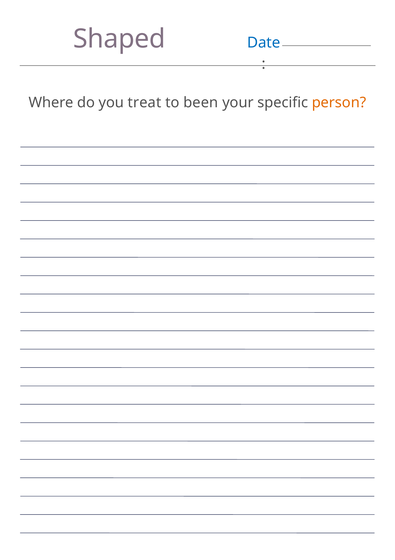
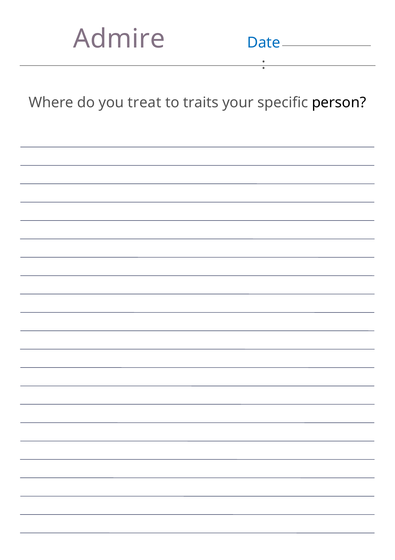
Shaped: Shaped -> Admire (119, 39)
been: been -> traits (201, 102)
person colour: orange -> black (339, 102)
